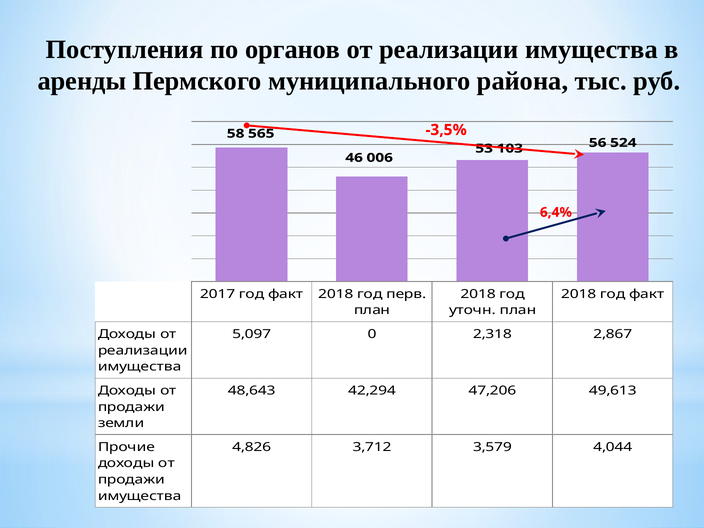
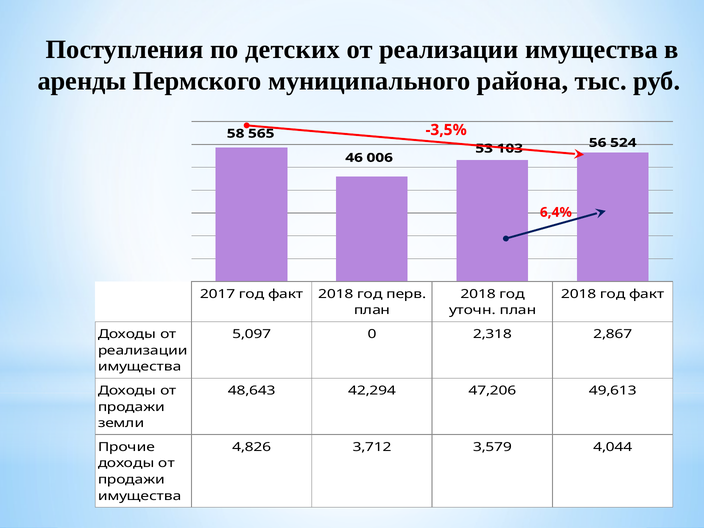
органов: органов -> детских (292, 49)
